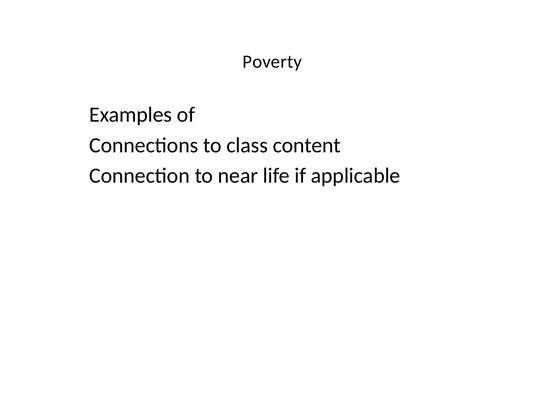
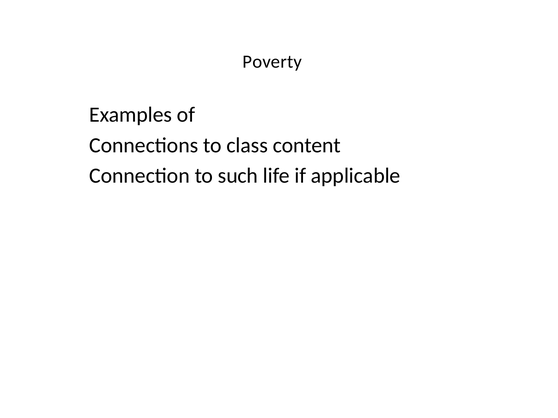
near: near -> such (238, 176)
